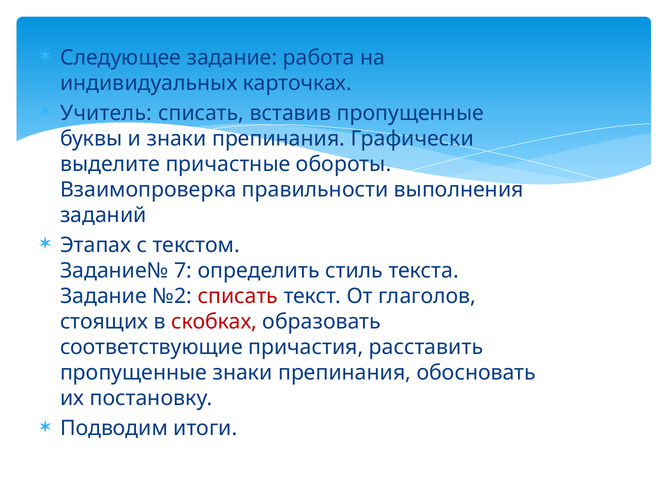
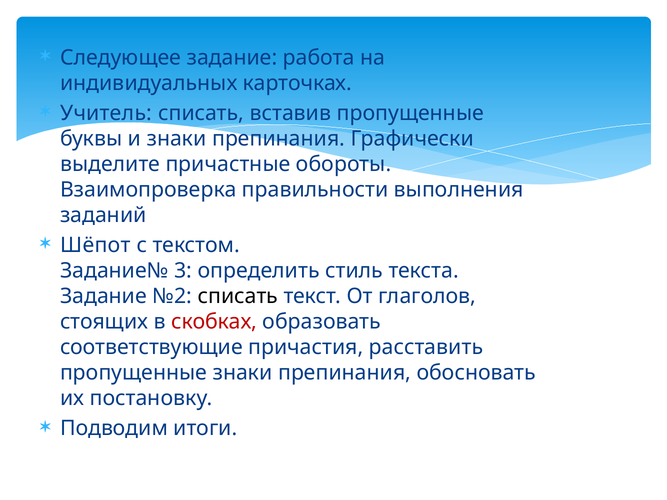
Этапах: Этапах -> Шёпот (95, 245)
7: 7 -> 3 (183, 271)
списать colour: red -> black (238, 296)
